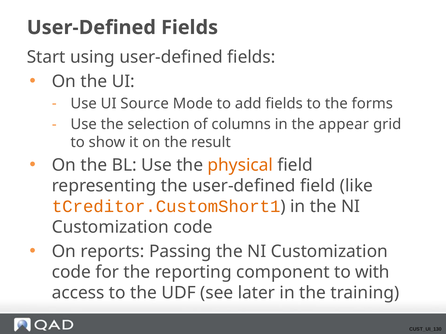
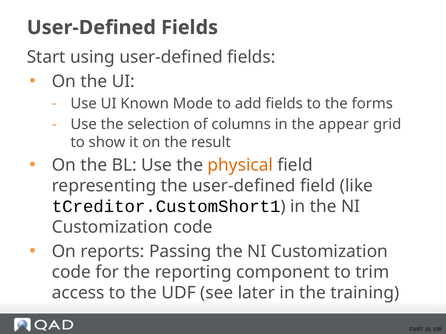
Source: Source -> Known (145, 104)
tCreditor.CustomShort1 colour: orange -> black (166, 207)
with: with -> trim (372, 273)
